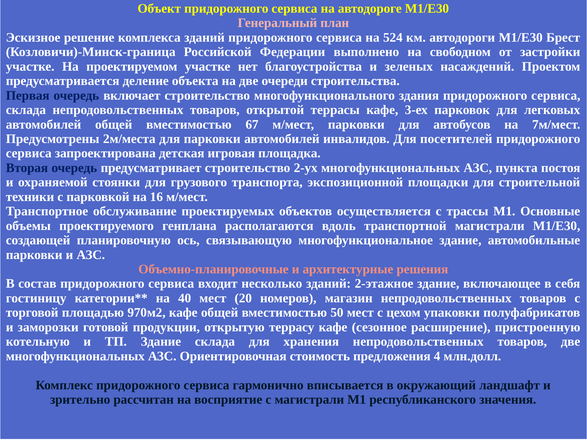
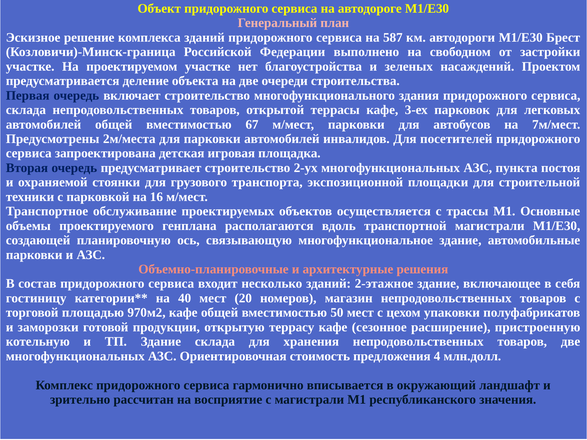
524: 524 -> 587 (393, 38)
